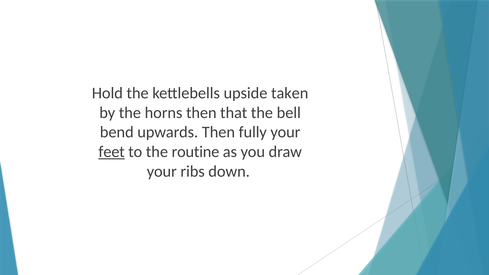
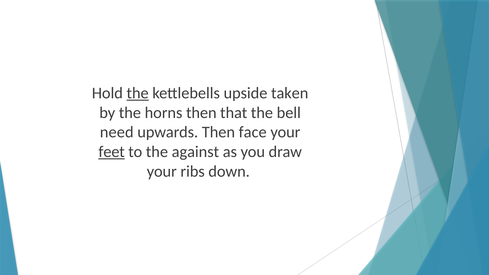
the underline: none -> present (138, 93)
bend: bend -> need (117, 132)
fully: fully -> face (253, 132)
routine: routine -> against (195, 152)
